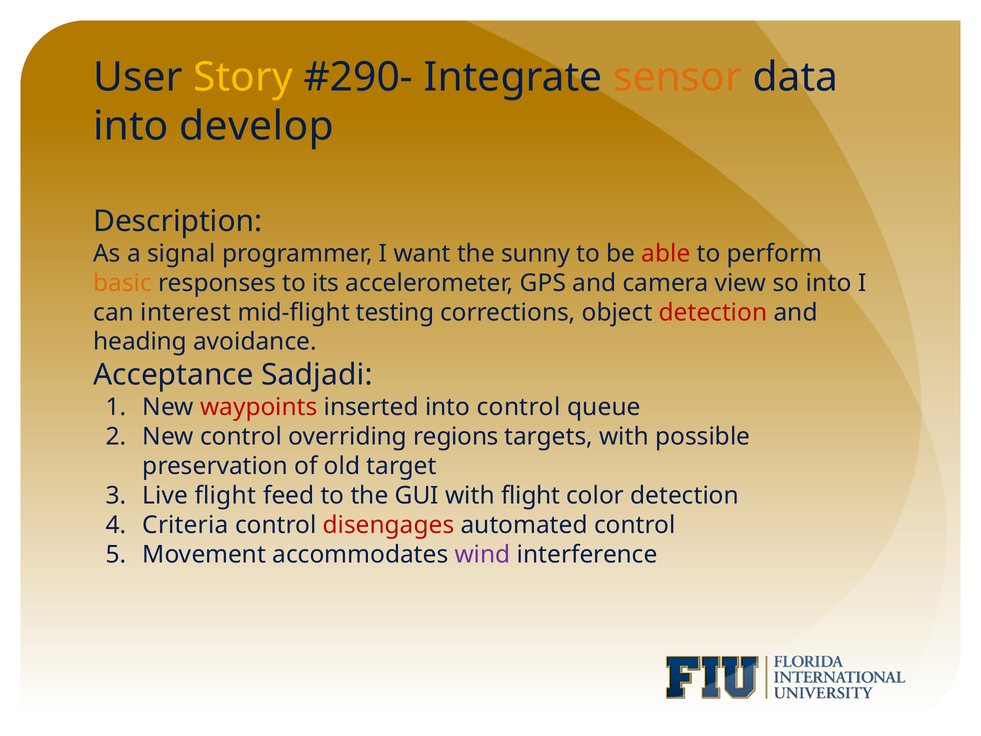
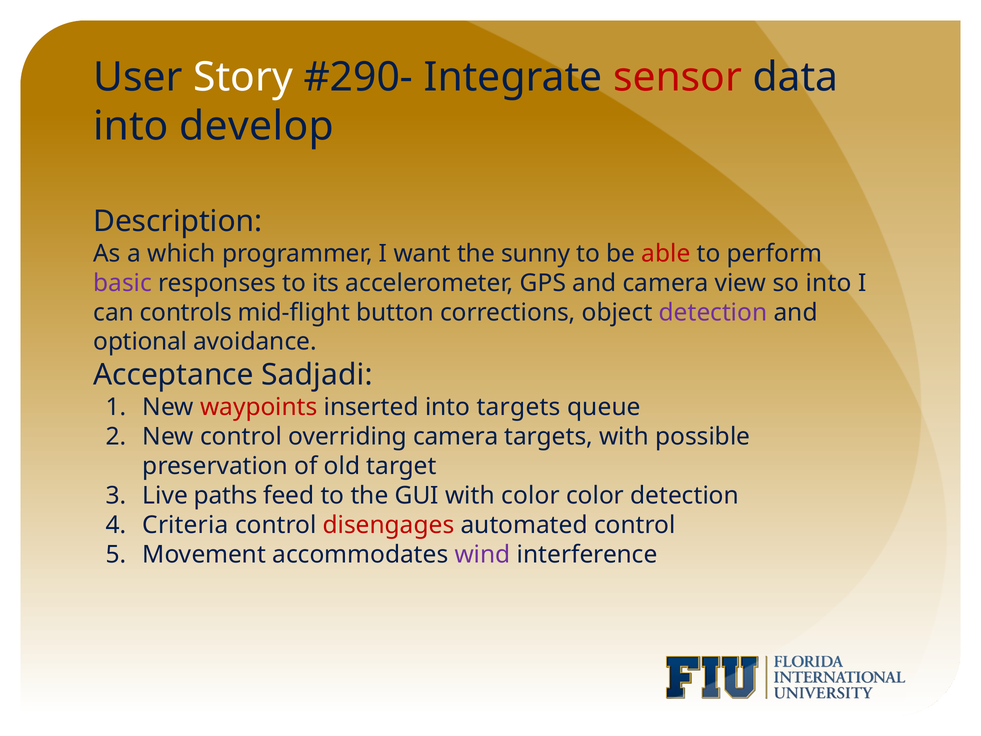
Story colour: yellow -> white (243, 77)
sensor colour: orange -> red (678, 77)
signal: signal -> which (181, 253)
basic colour: orange -> purple (123, 283)
interest: interest -> controls (186, 312)
testing: testing -> button (395, 312)
detection colour: red -> purple (713, 312)
heading: heading -> optional (140, 342)
into control: control -> targets (519, 407)
overriding regions: regions -> camera (456, 437)
Live flight: flight -> paths (226, 495)
with flight: flight -> color (530, 495)
